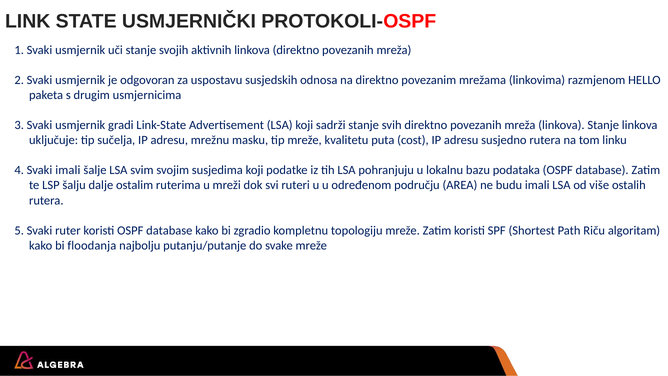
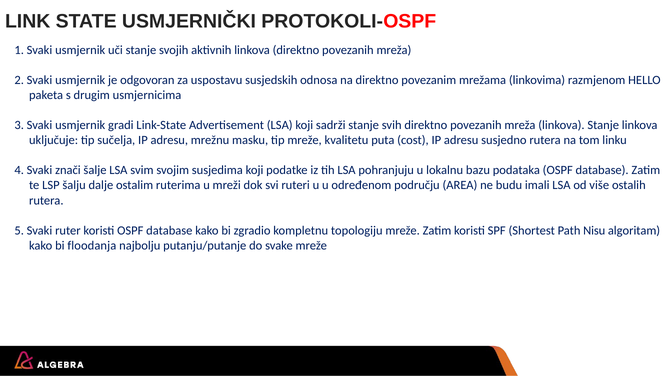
Svaki imali: imali -> znači (68, 170)
Riču: Riču -> Nisu (594, 230)
